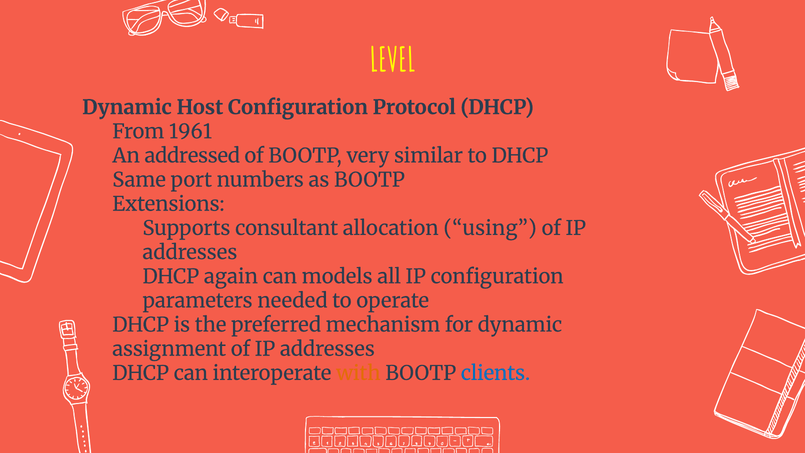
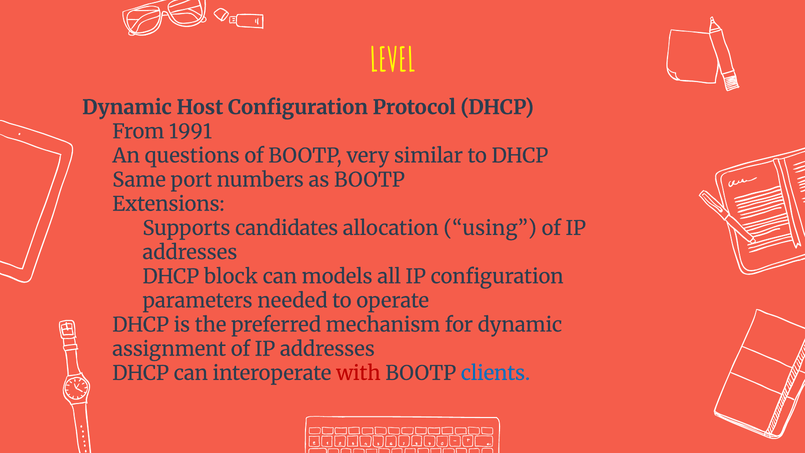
1961: 1961 -> 1991 (190, 132)
addressed: addressed -> questions (192, 156)
consultant: consultant -> candidates (287, 228)
again: again -> block (231, 277)
with colour: orange -> red (358, 373)
